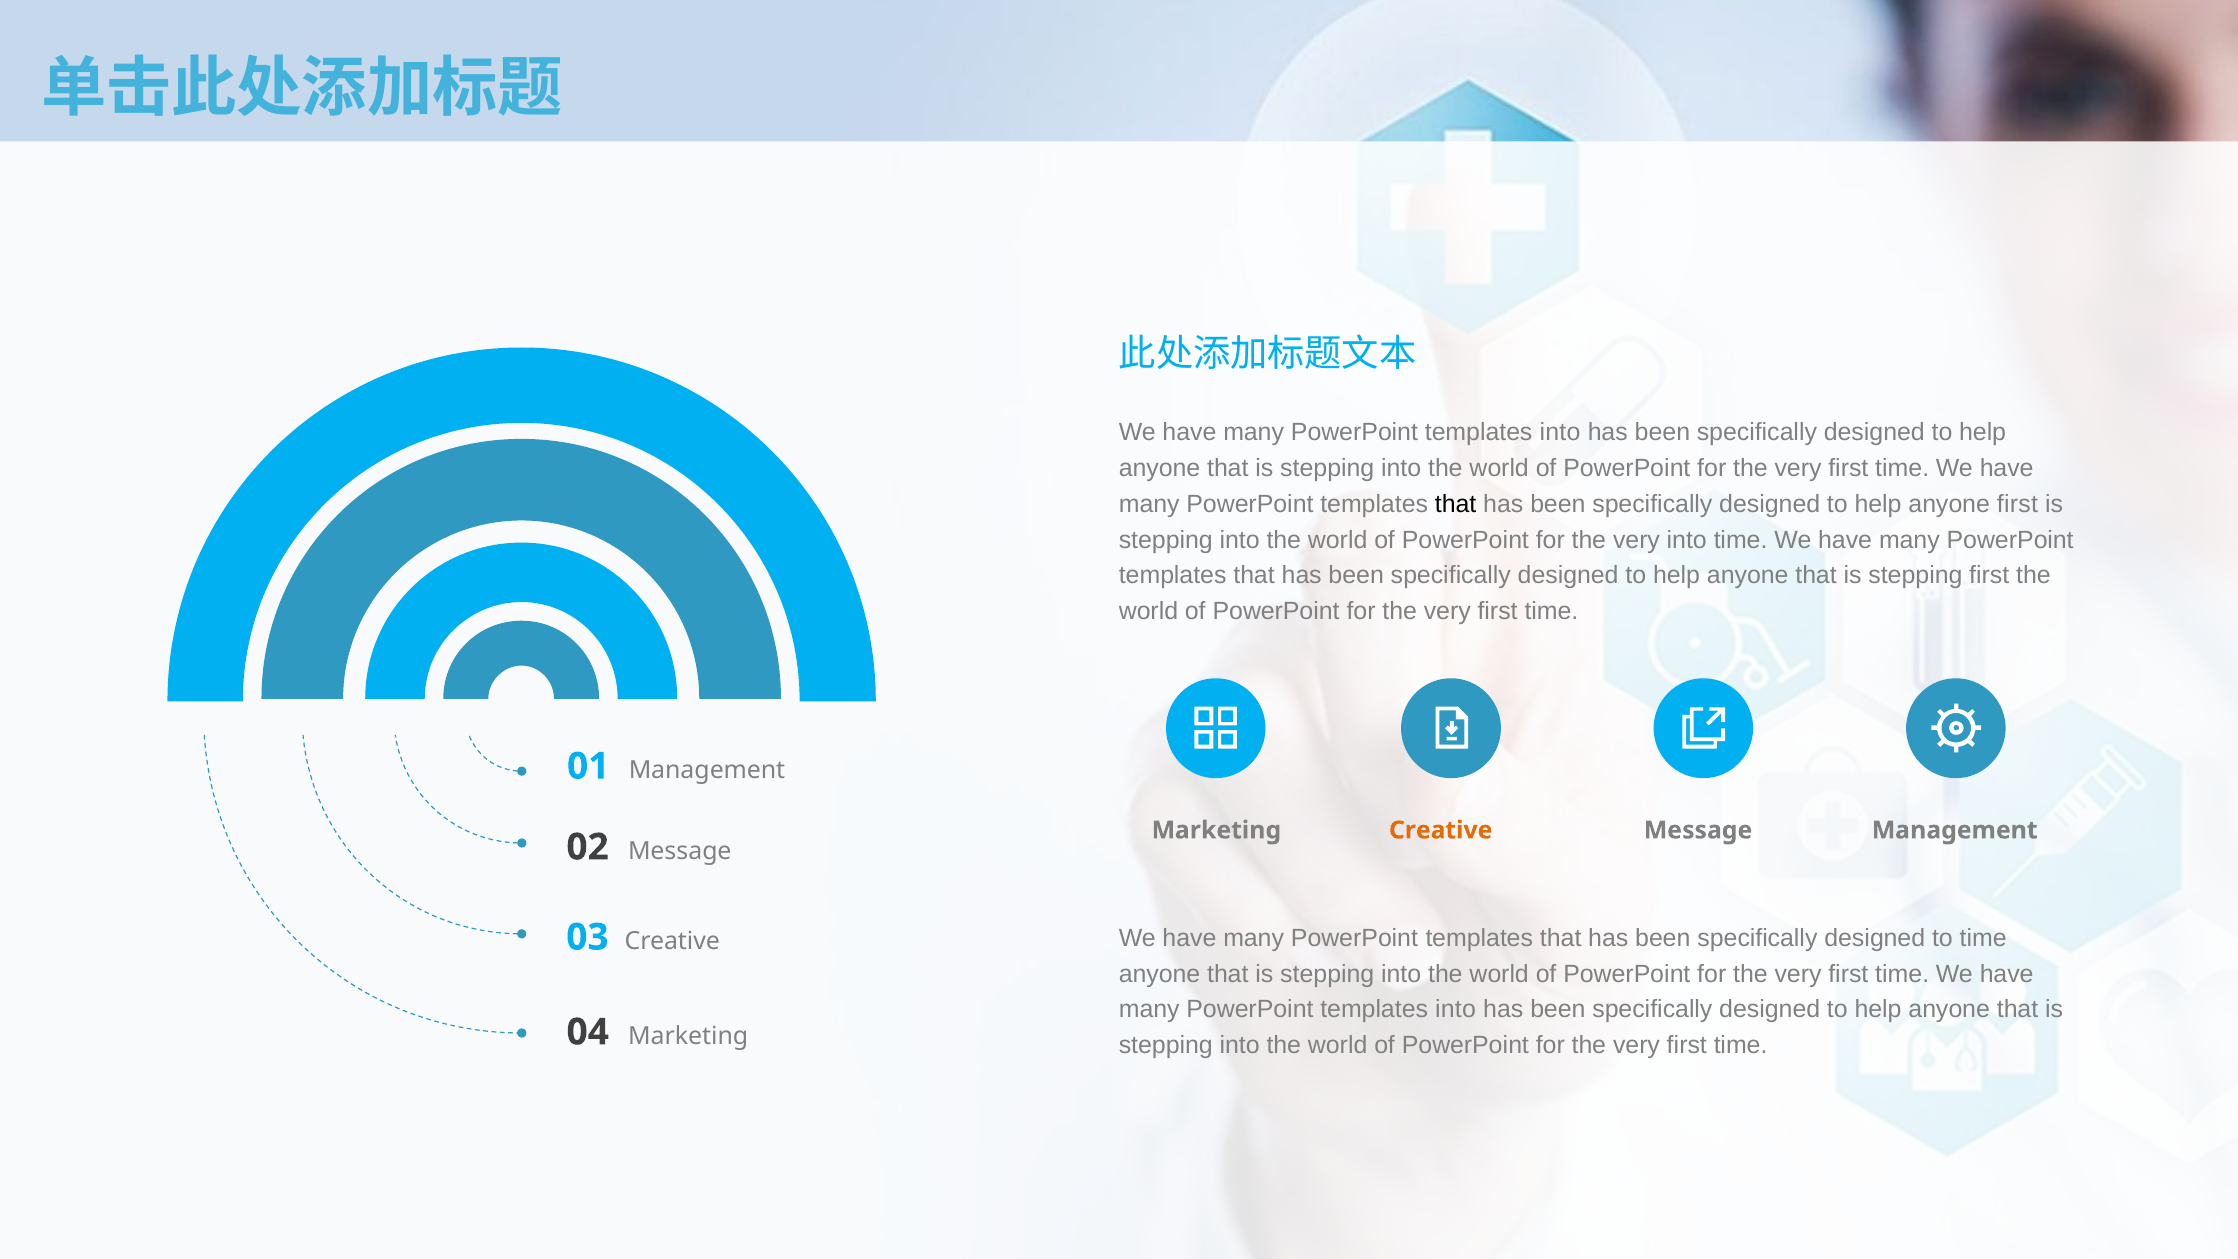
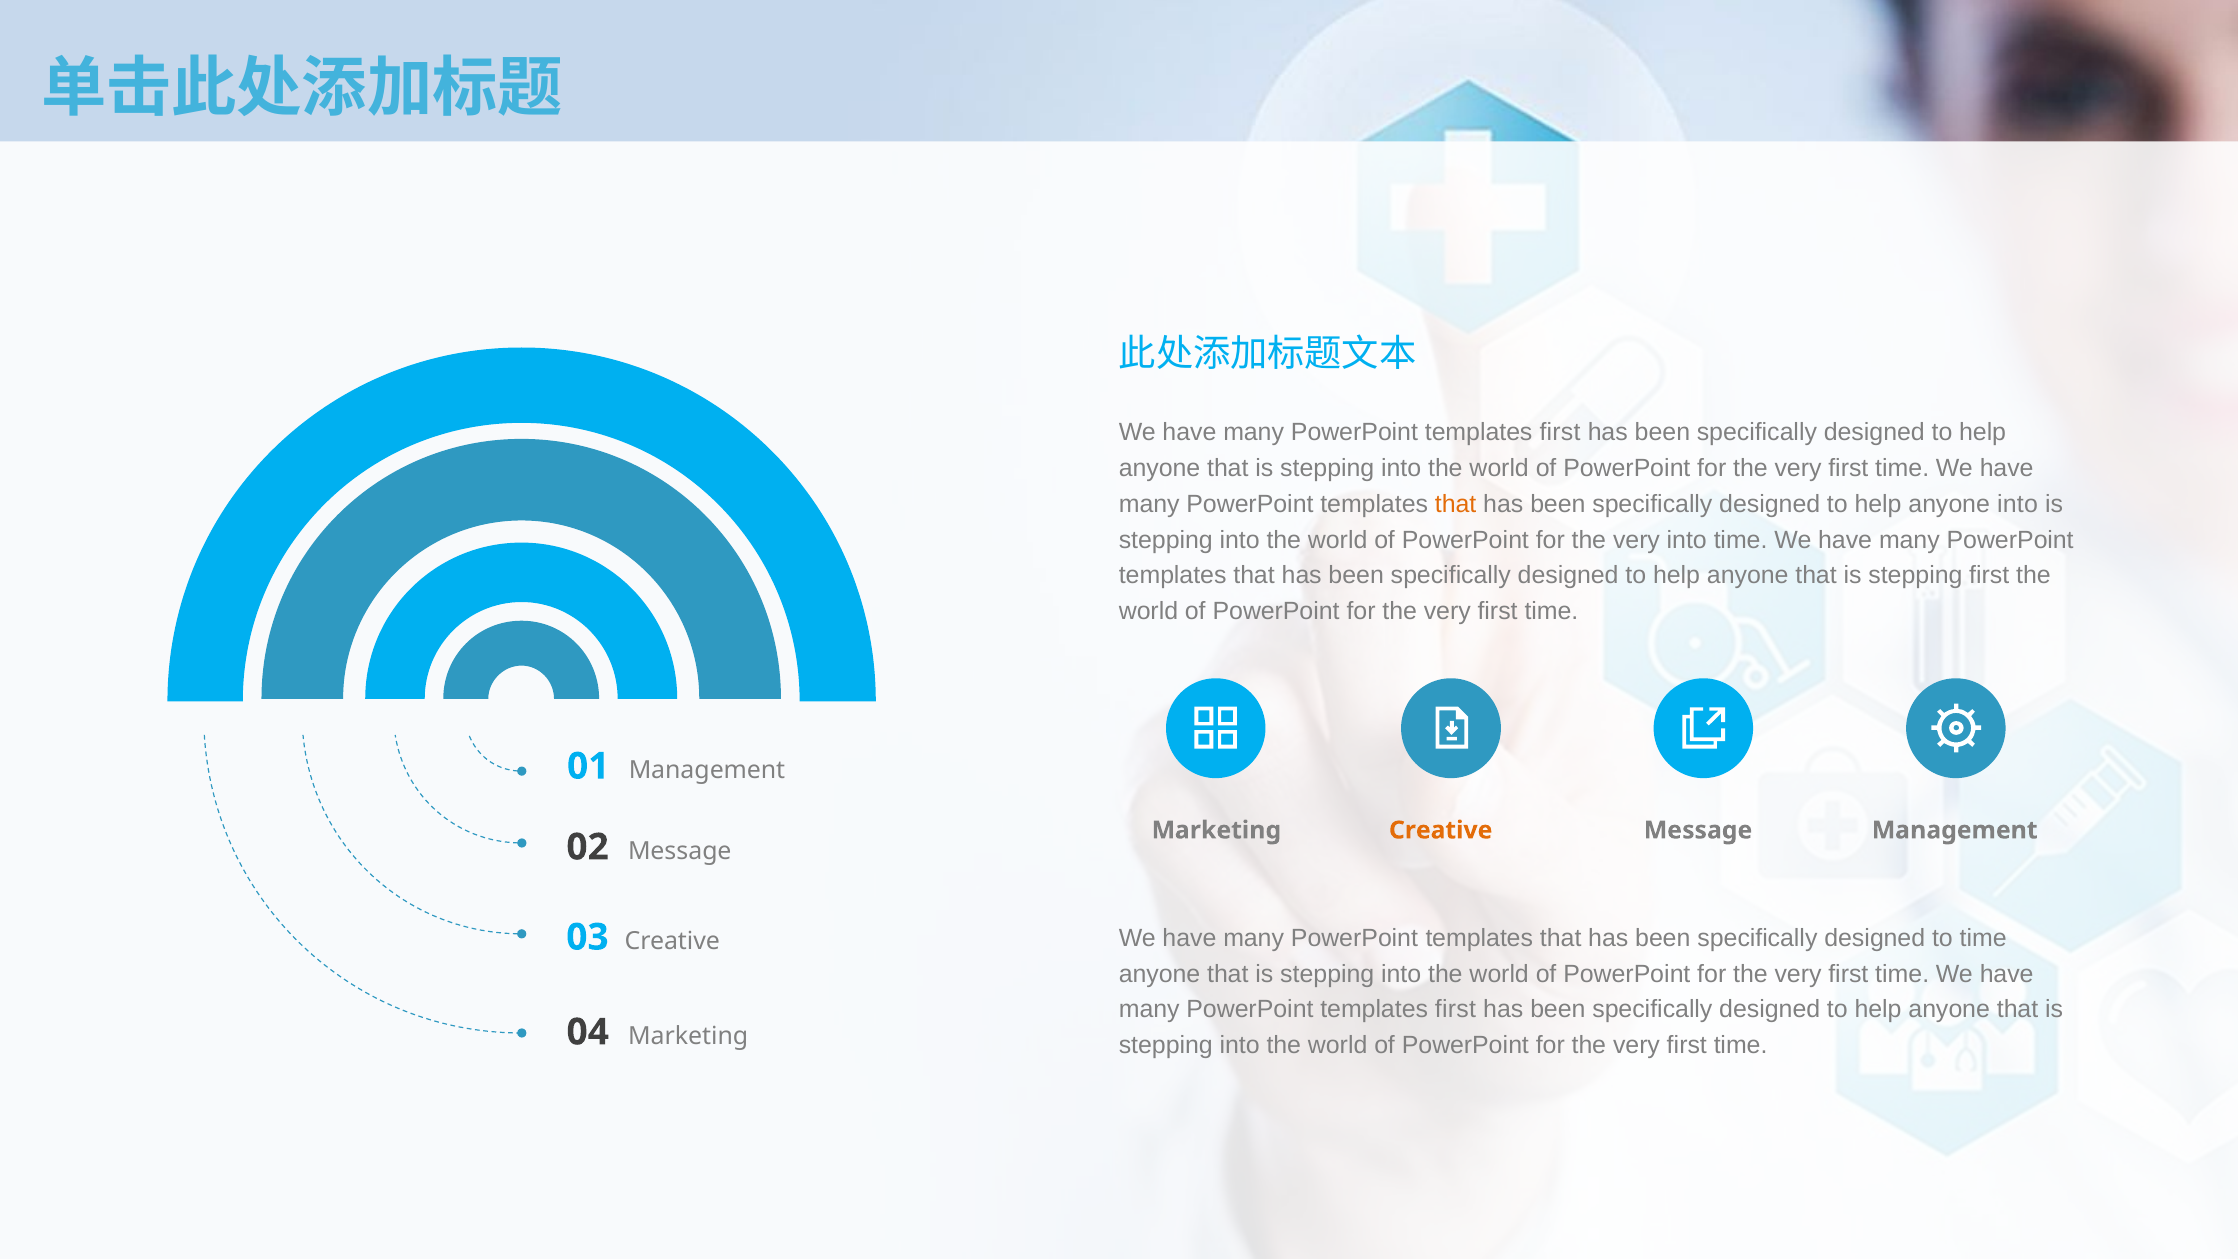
into: into -> first (1560, 433)
that colour: black -> orange (1456, 504)
anyone first: first -> into (2017, 504)
into: into -> first (1455, 1010)
